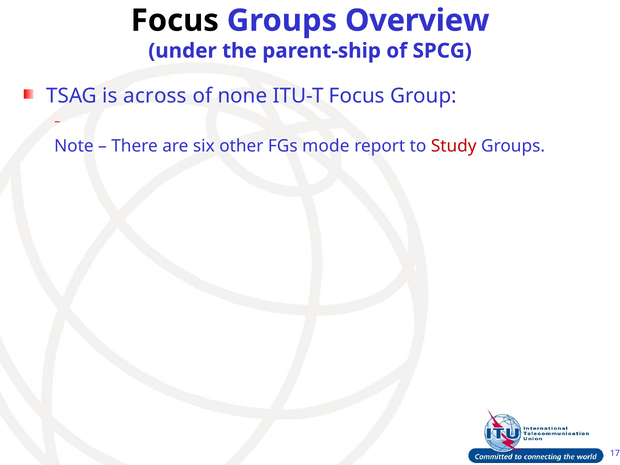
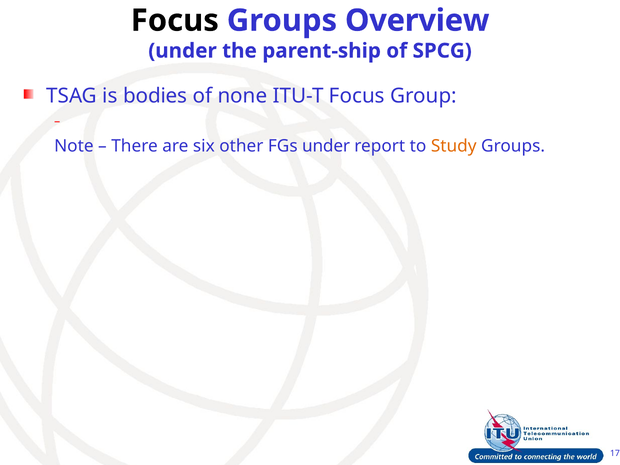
across: across -> bodies (155, 96)
FGs mode: mode -> under (326, 146)
Study colour: red -> orange (454, 146)
